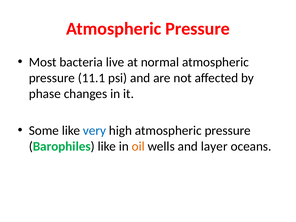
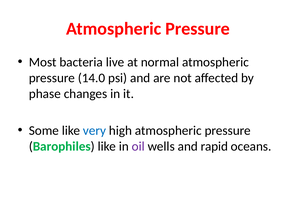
11.1: 11.1 -> 14.0 (92, 78)
oil colour: orange -> purple (138, 146)
layer: layer -> rapid (214, 146)
